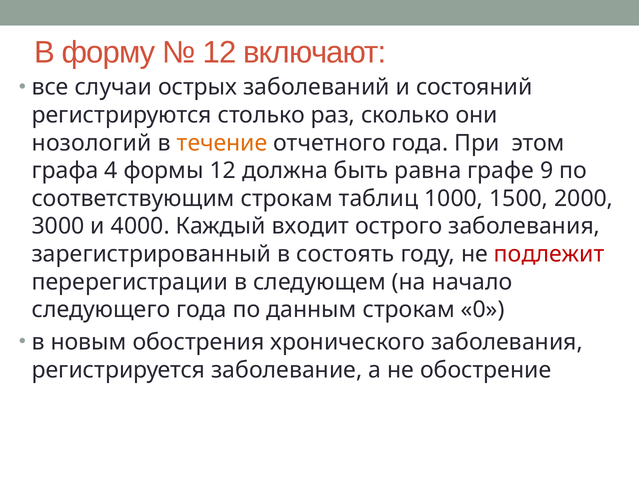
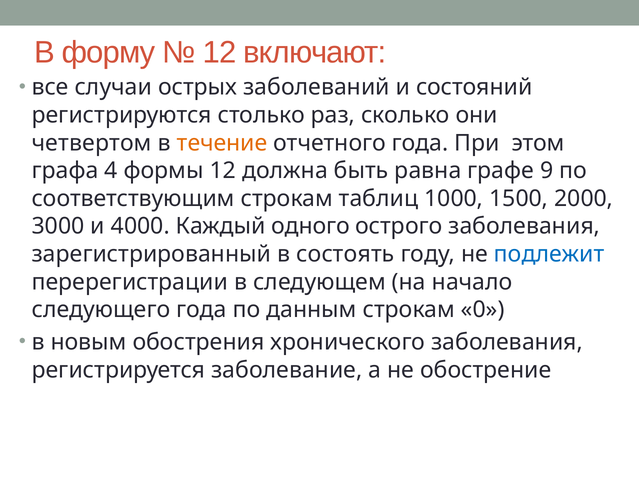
нозологий: нозологий -> четвертом (92, 143)
входит: входит -> одного (311, 226)
подлежит colour: red -> blue (549, 254)
